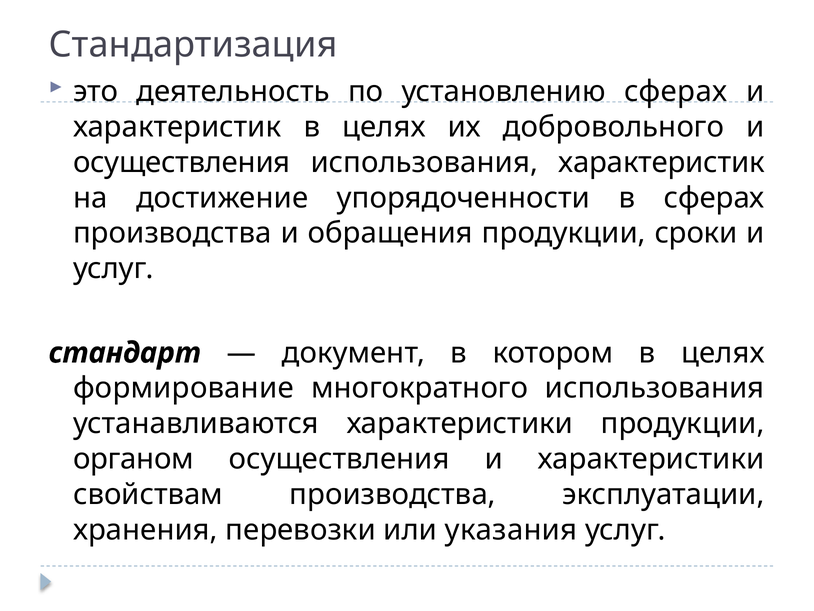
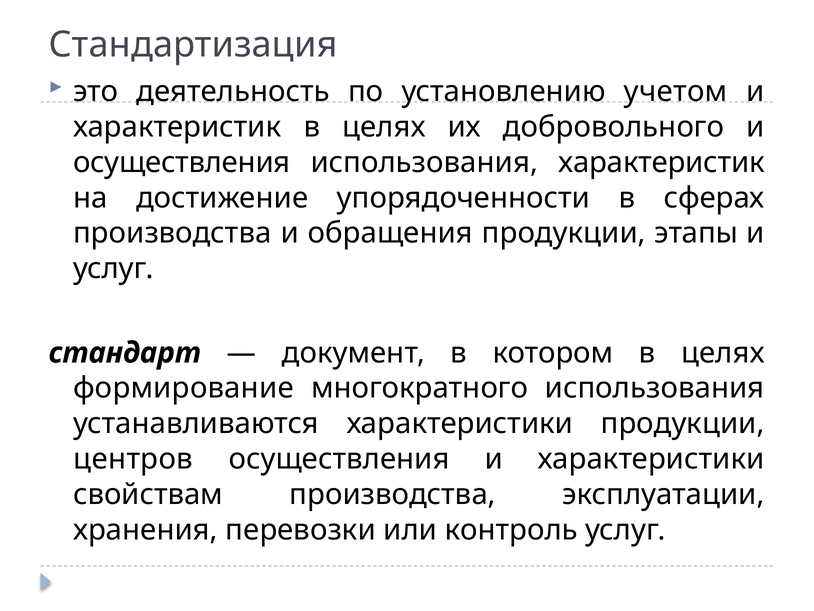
установлению сферах: сферах -> учетом (676, 92)
сроки: сроки -> этапы (696, 233)
органом: органом -> центров (133, 459)
указания: указания -> контроль (511, 529)
